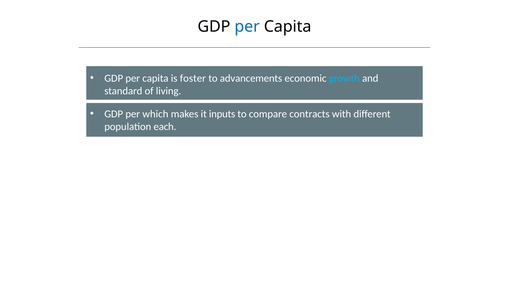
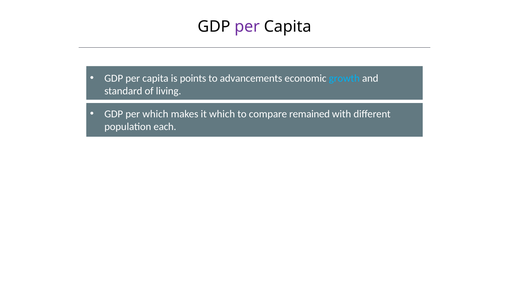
per colour: blue -> purple (247, 27)
foster: foster -> points (193, 78)
it inputs: inputs -> which (222, 114)
contracts: contracts -> remained (310, 114)
